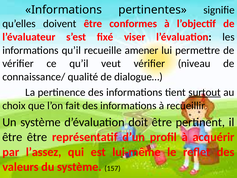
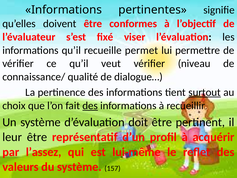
amener: amener -> permet (141, 50)
des underline: none -> present (90, 106)
être: être -> leur (12, 137)
